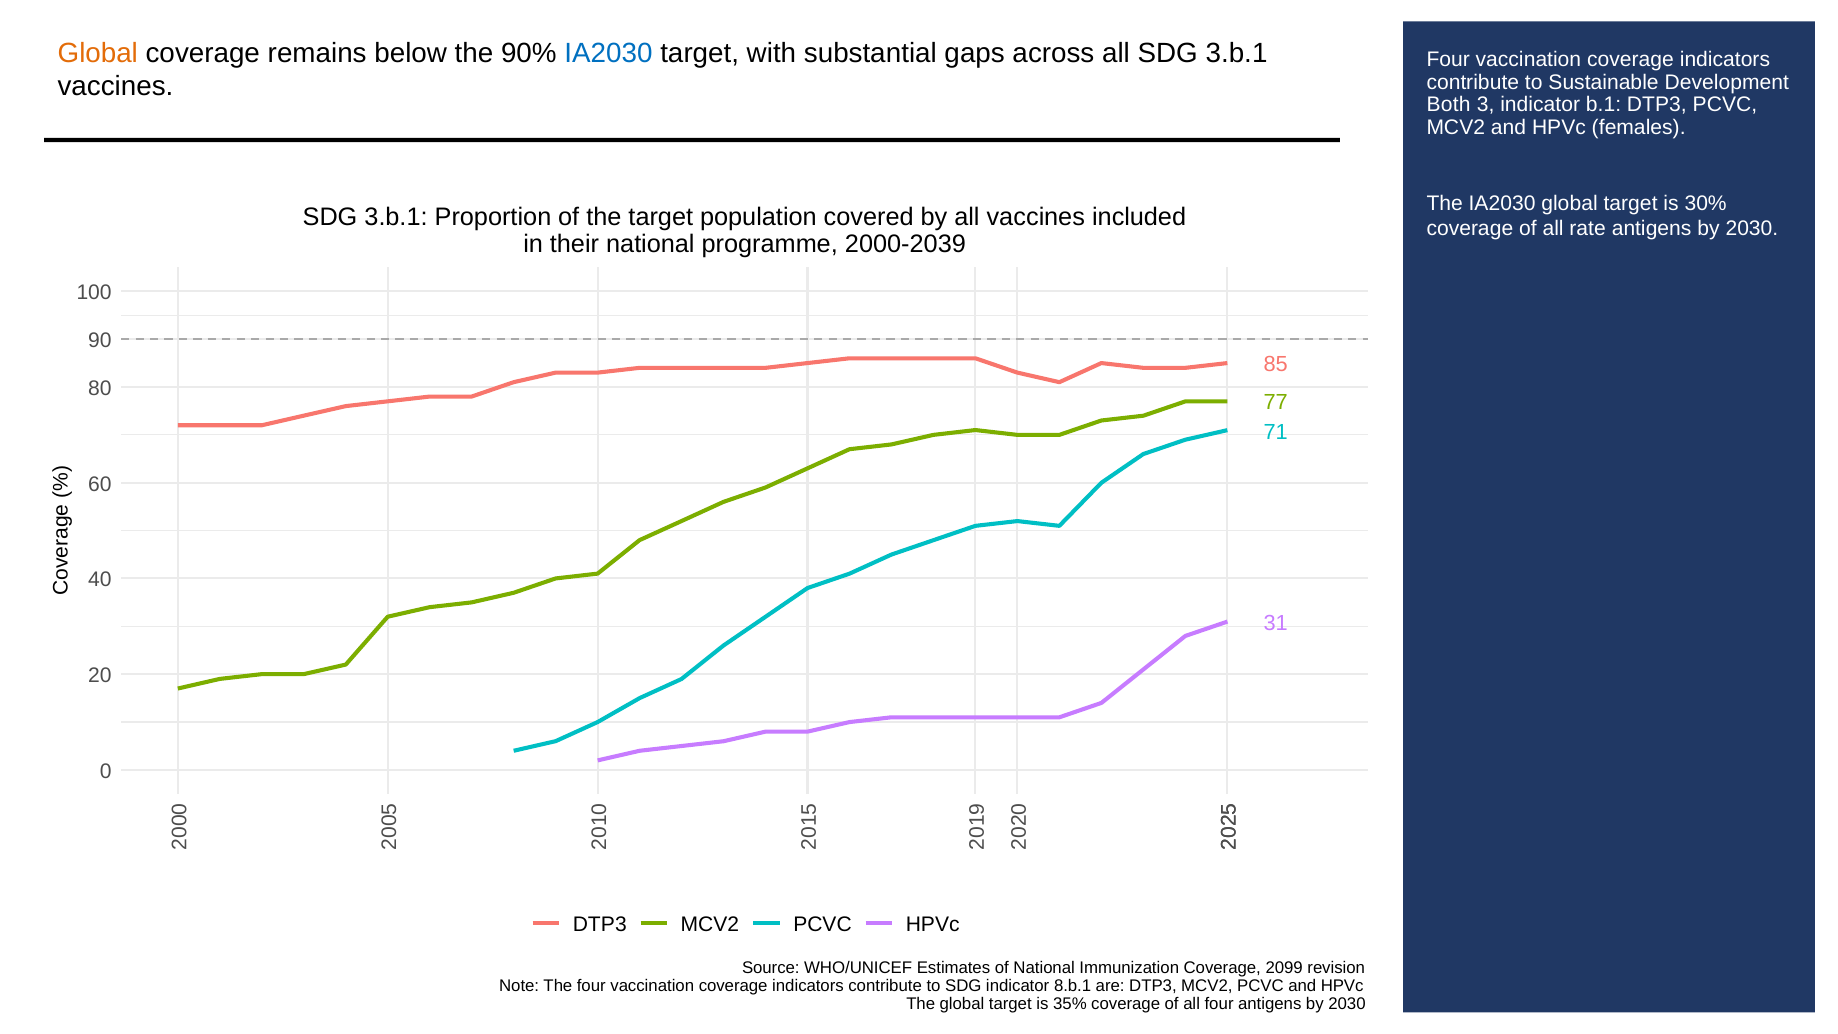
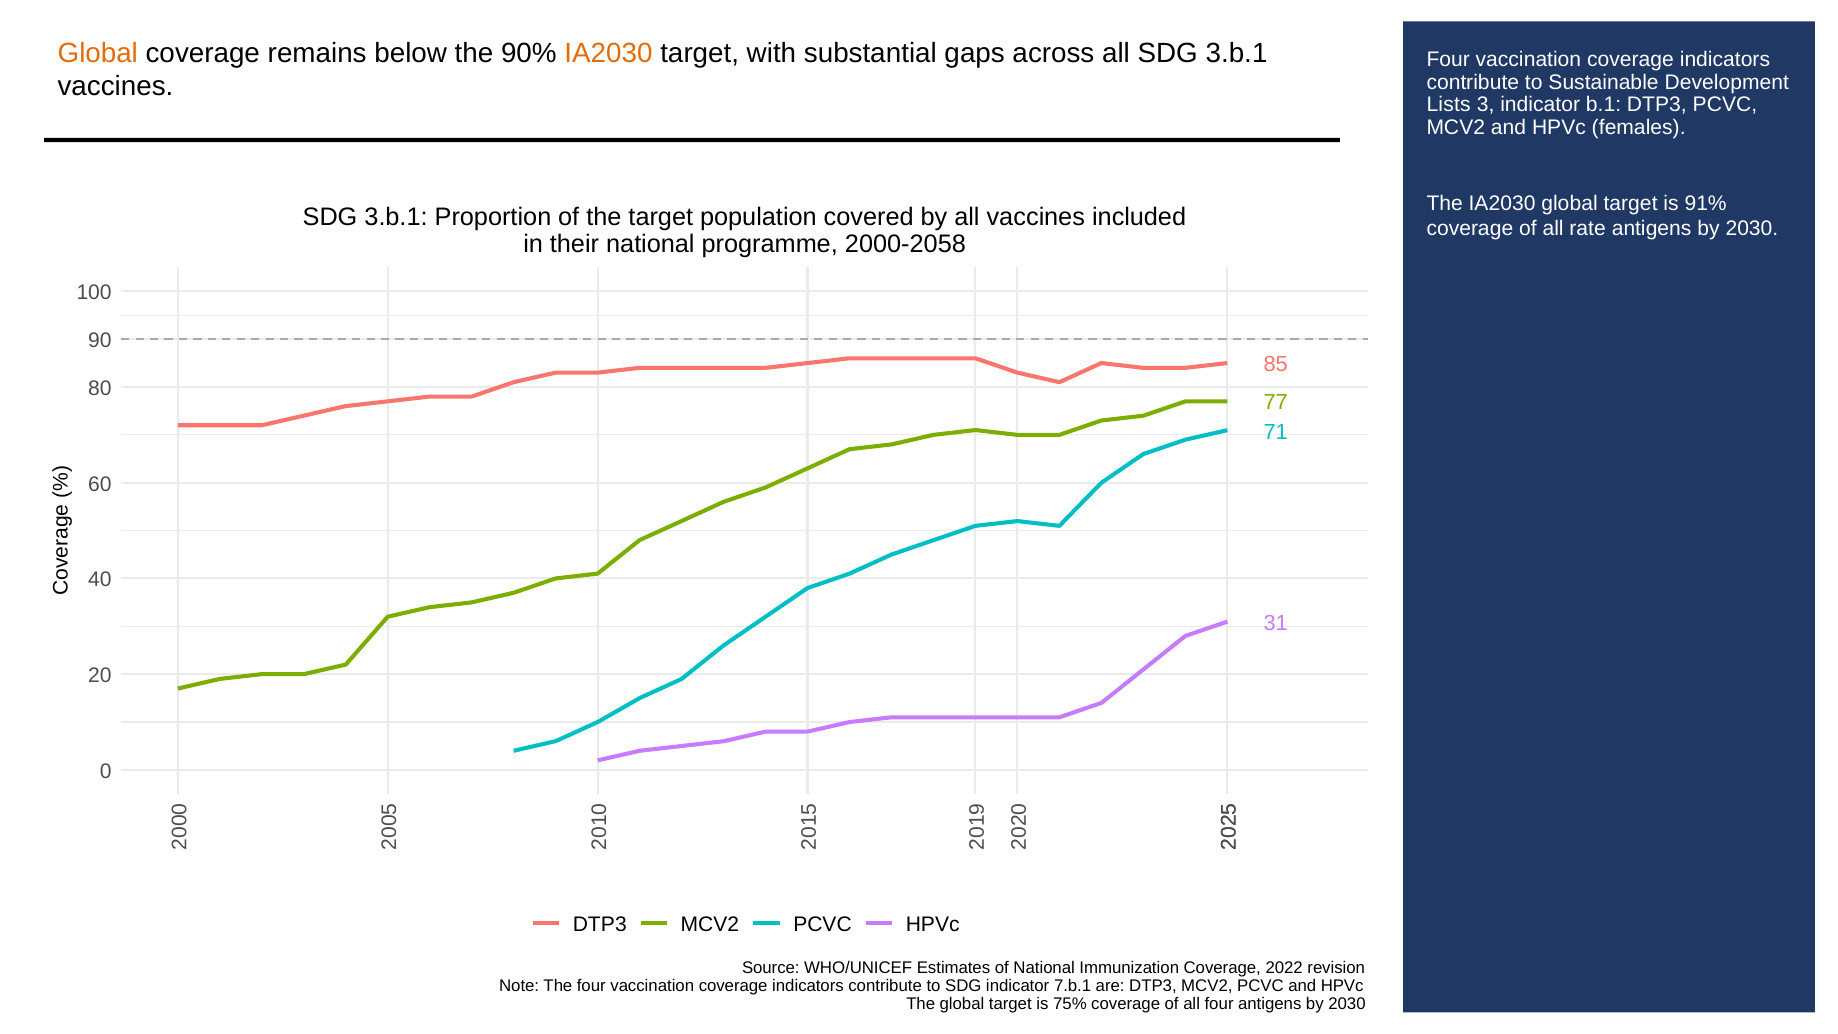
IA2030 colour: blue -> orange (608, 53)
Both: Both -> Lists (1449, 105)
30%: 30% -> 91% (1706, 203)
2000-2039: 2000-2039 -> 2000-2058 (905, 244)
2099: 2099 -> 2022 (1284, 967)
8.b.1: 8.b.1 -> 7.b.1 (1073, 986)
35%: 35% -> 75% (1070, 1004)
